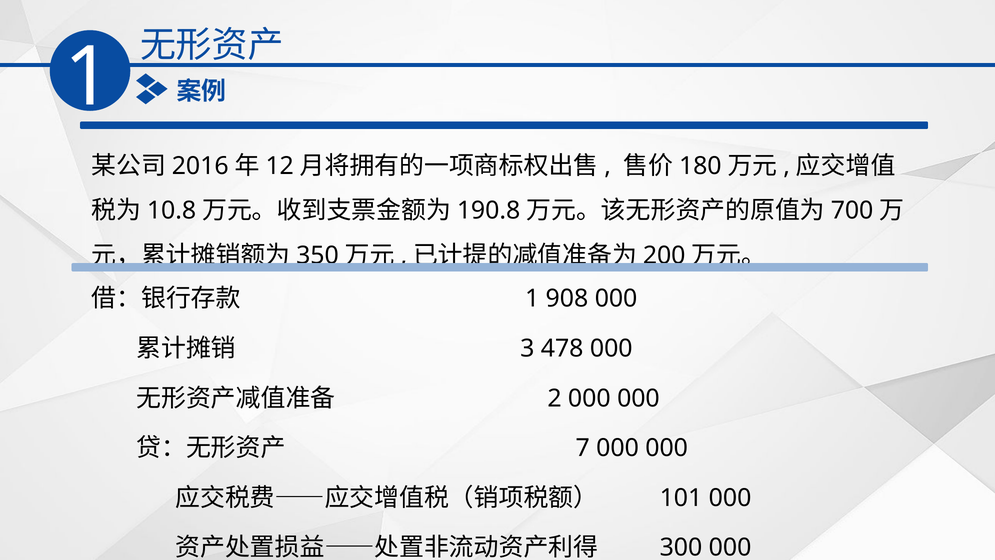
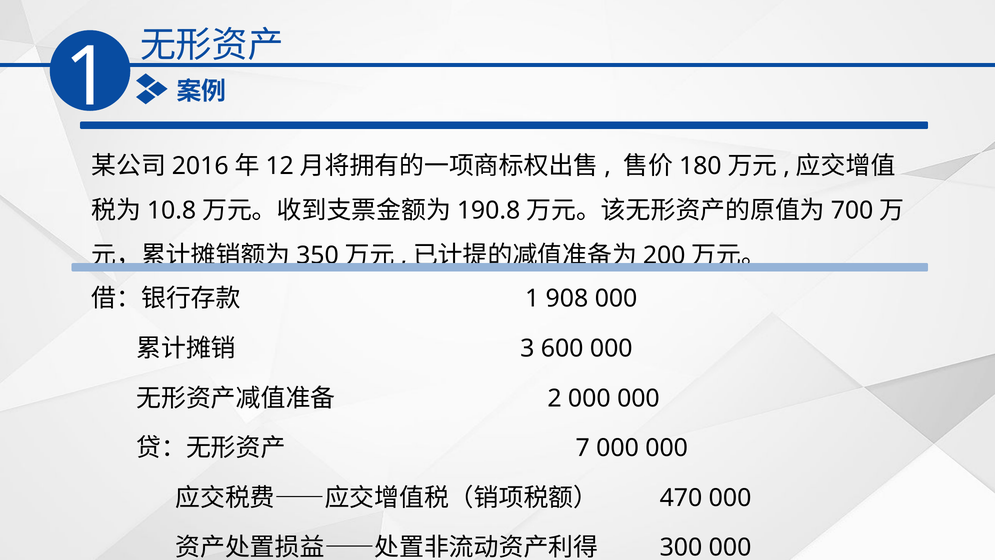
478: 478 -> 600 (562, 348)
101: 101 -> 470 (681, 498)
